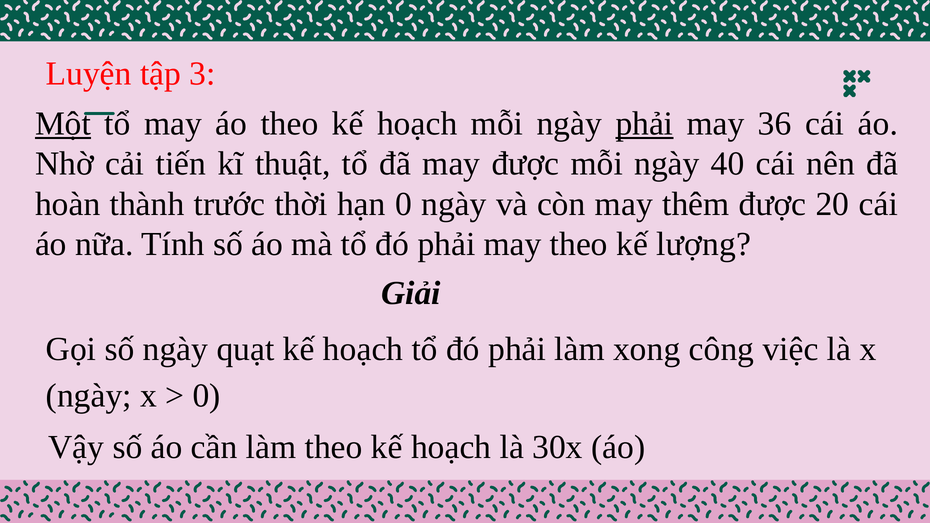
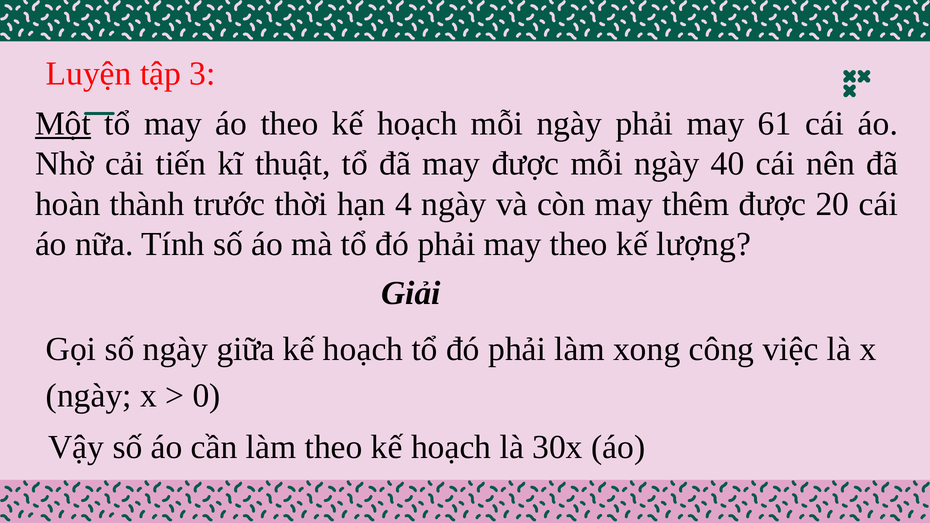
phải underline: present -> none (644, 124)
36: 36 -> 61 (775, 124)
hạn 0: 0 -> 4 (403, 204)
quạt: quạt -> giữa (246, 349)
